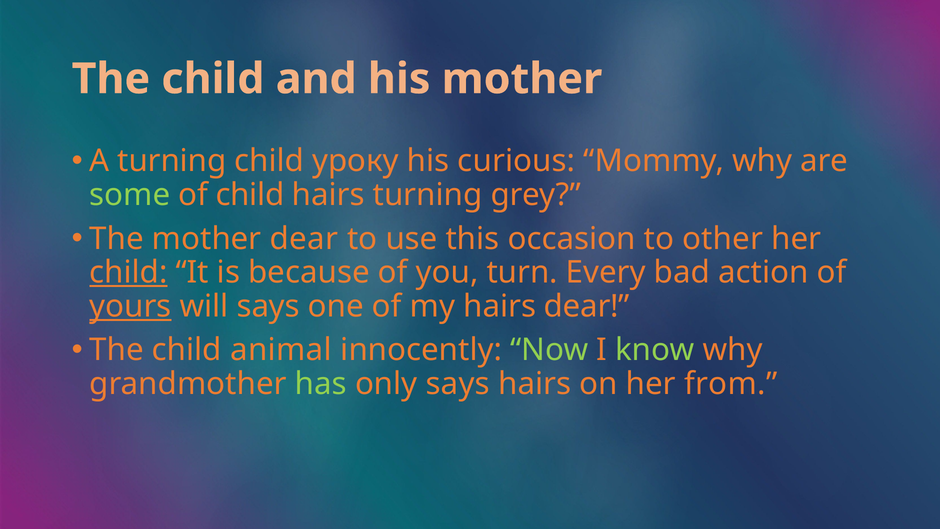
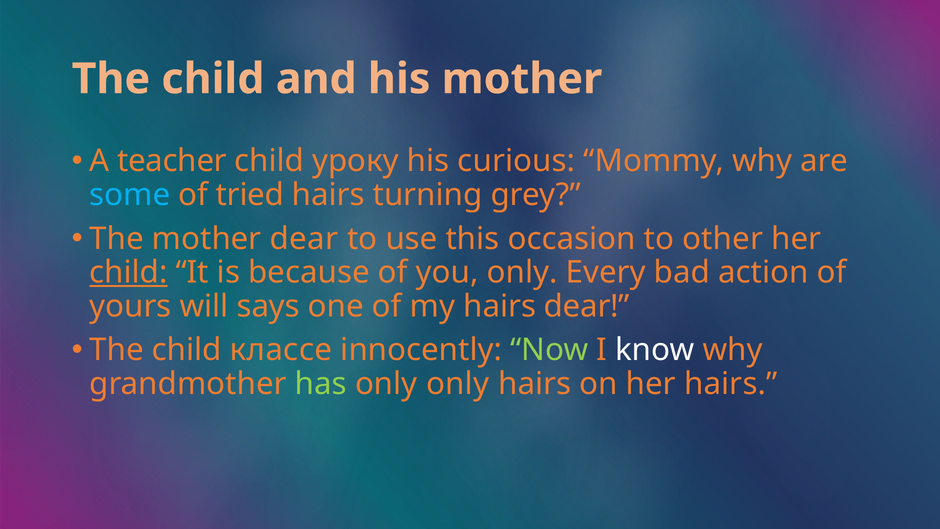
A turning: turning -> teacher (172, 161)
some colour: light green -> light blue (130, 195)
of child: child -> tried (250, 195)
you turn: turn -> only (522, 272)
yours underline: present -> none (130, 306)
animal: animal -> классе (281, 350)
know colour: light green -> white (655, 350)
only says: says -> only (458, 384)
her from: from -> hairs (731, 384)
